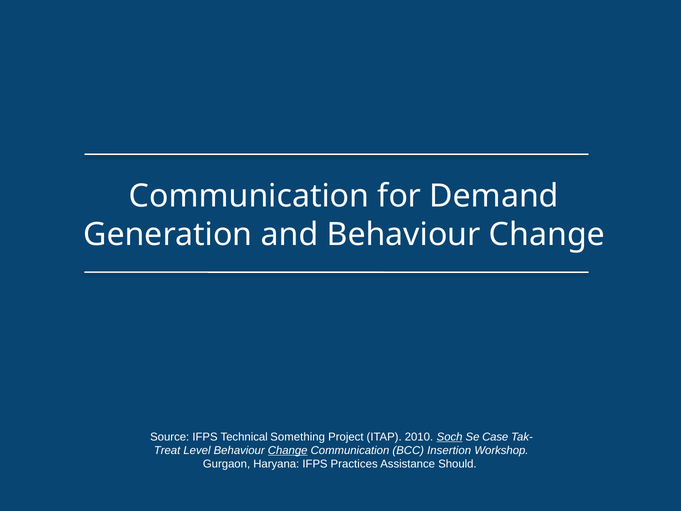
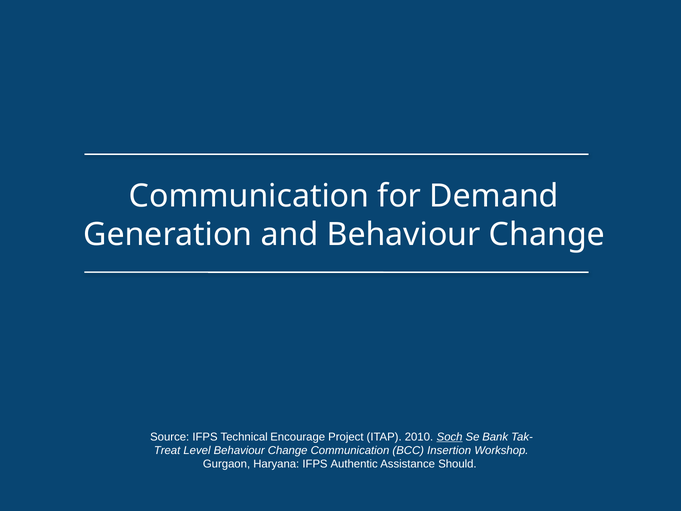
Something: Something -> Encourage (298, 437)
Case: Case -> Bank (495, 437)
Change underline: present -> none (288, 450)
Practices: Practices -> Authentic (354, 464)
